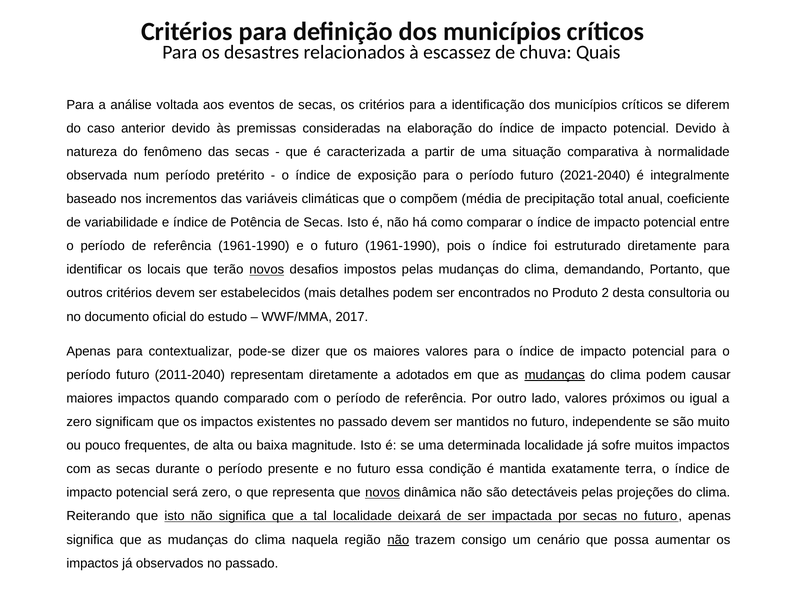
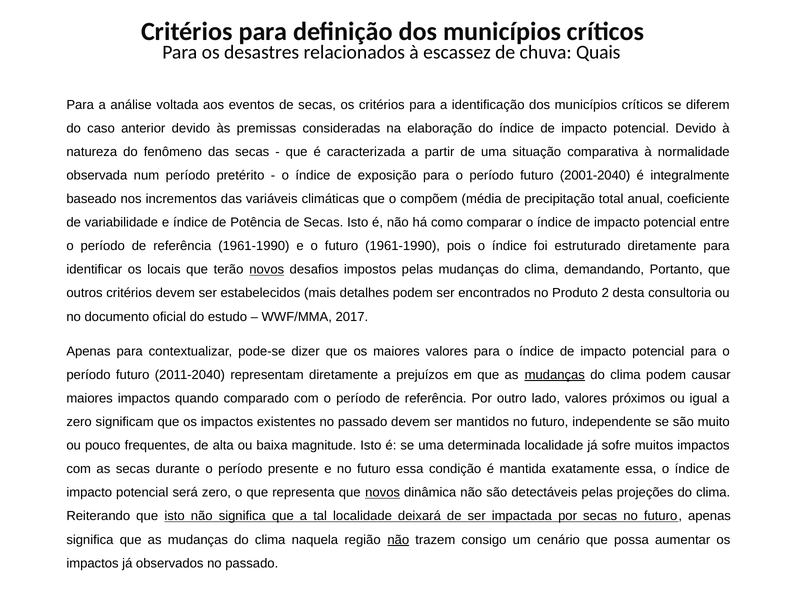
2021-2040: 2021-2040 -> 2001-2040 (595, 175)
adotados: adotados -> prejuízos (422, 375)
exatamente terra: terra -> essa (641, 469)
